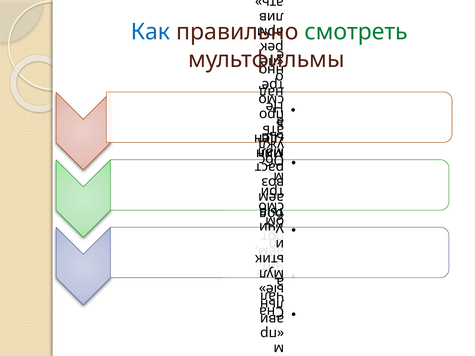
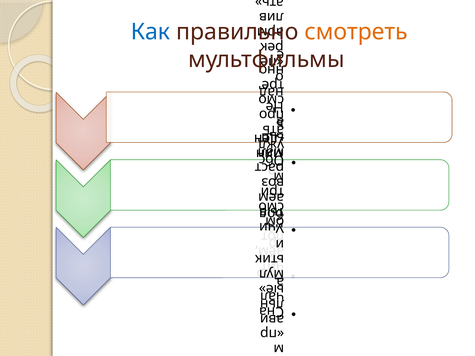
смотреть colour: green -> orange (356, 32)
